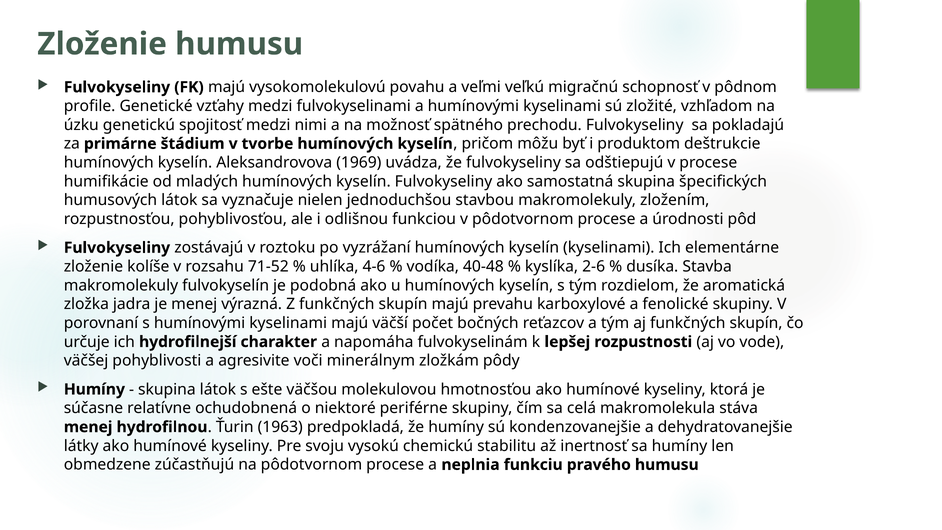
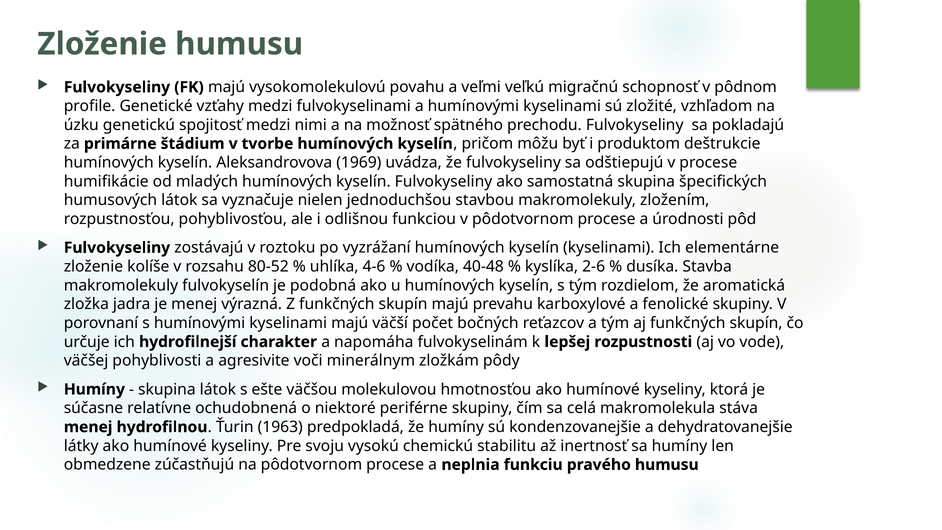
71-52: 71-52 -> 80-52 (268, 266)
